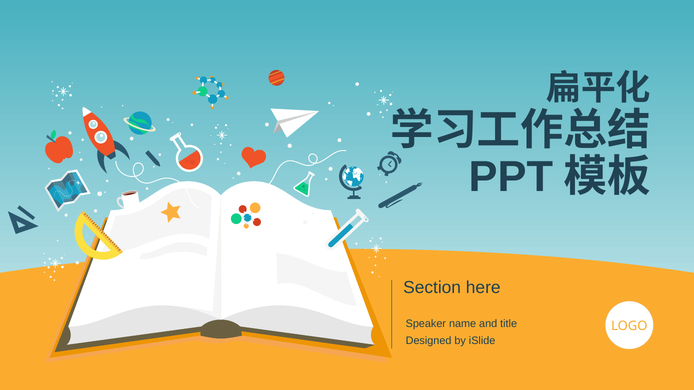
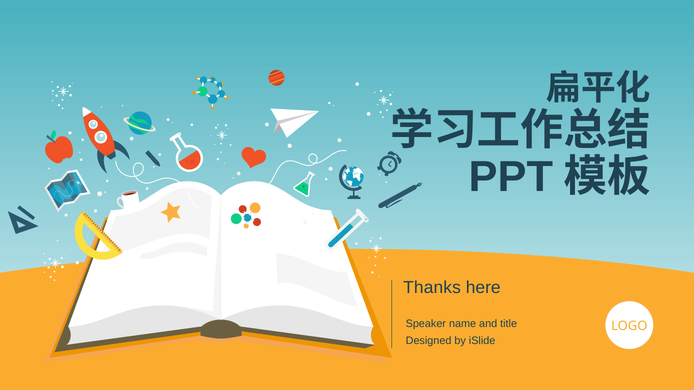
Section: Section -> Thanks (432, 288)
